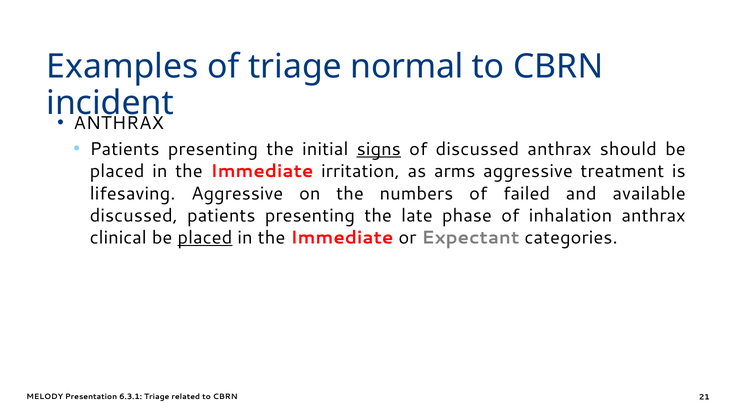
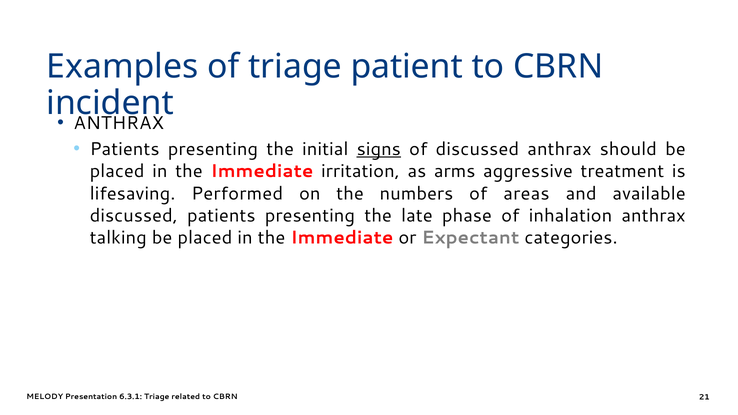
normal: normal -> patient (407, 67)
lifesaving Aggressive: Aggressive -> Performed (237, 193)
failed: failed -> areas (526, 193)
clinical: clinical -> talking (118, 238)
placed underline: present -> none (205, 238)
